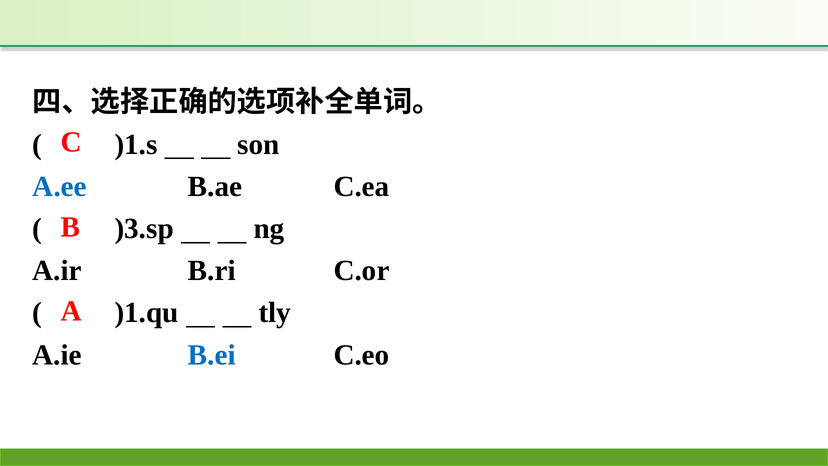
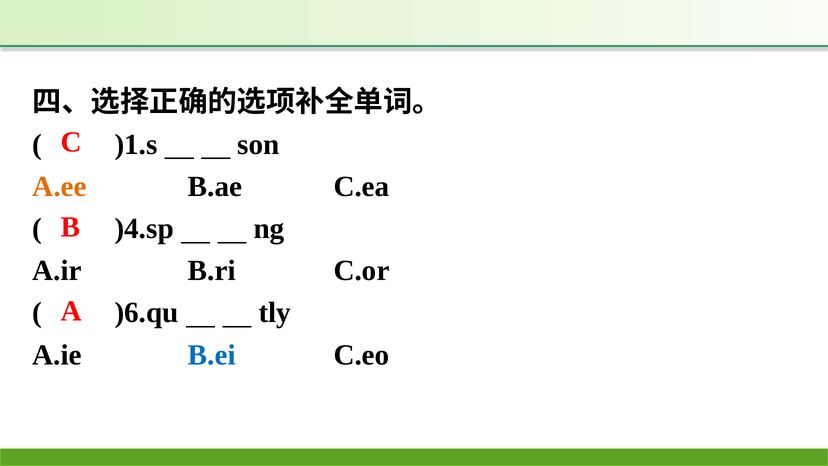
A.ee colour: blue -> orange (60, 186)
)3.sp: )3.sp -> )4.sp (144, 228)
)1.qu: )1.qu -> )6.qu (147, 313)
